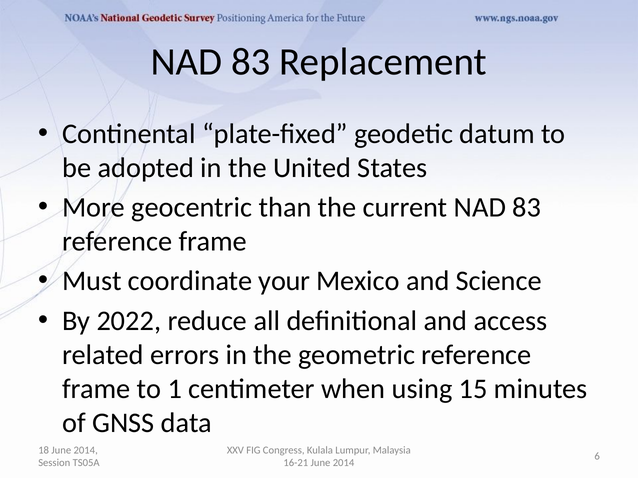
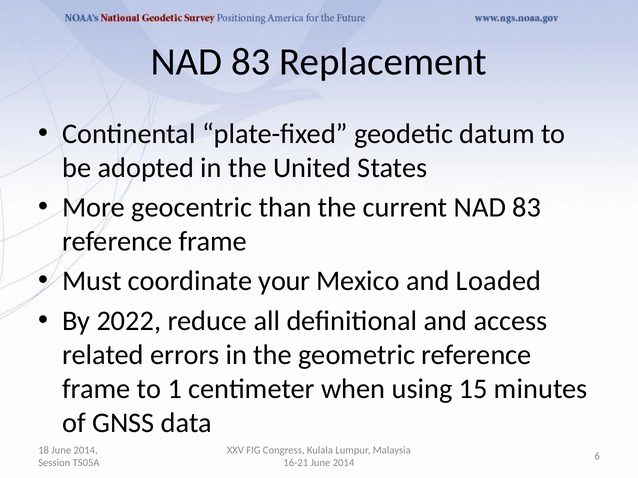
Science: Science -> Loaded (499, 281)
